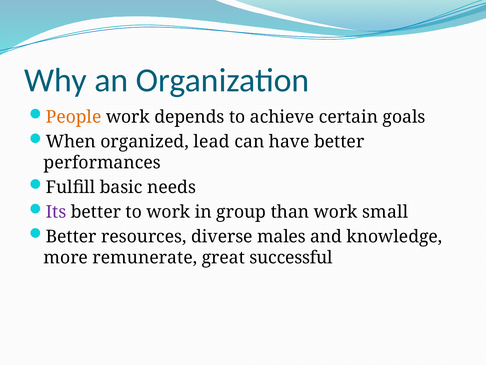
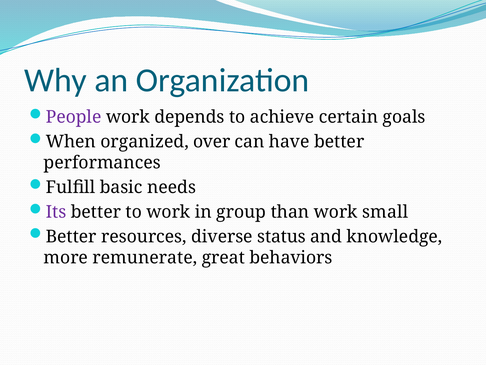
People colour: orange -> purple (74, 117)
lead: lead -> over (212, 142)
males: males -> status (281, 236)
successful: successful -> behaviors (291, 257)
